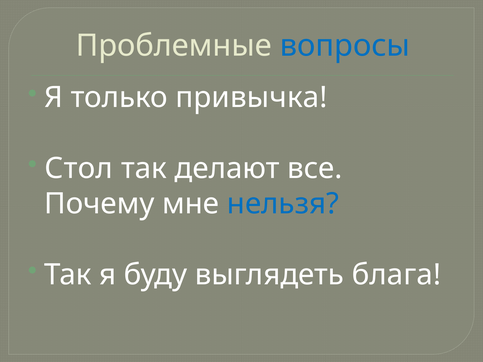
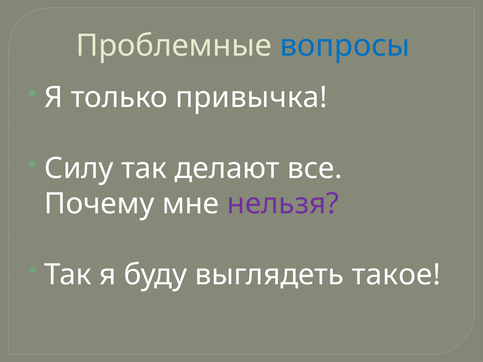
Стол: Стол -> Силу (79, 169)
нельзя colour: blue -> purple (283, 204)
блага: блага -> такое (396, 275)
